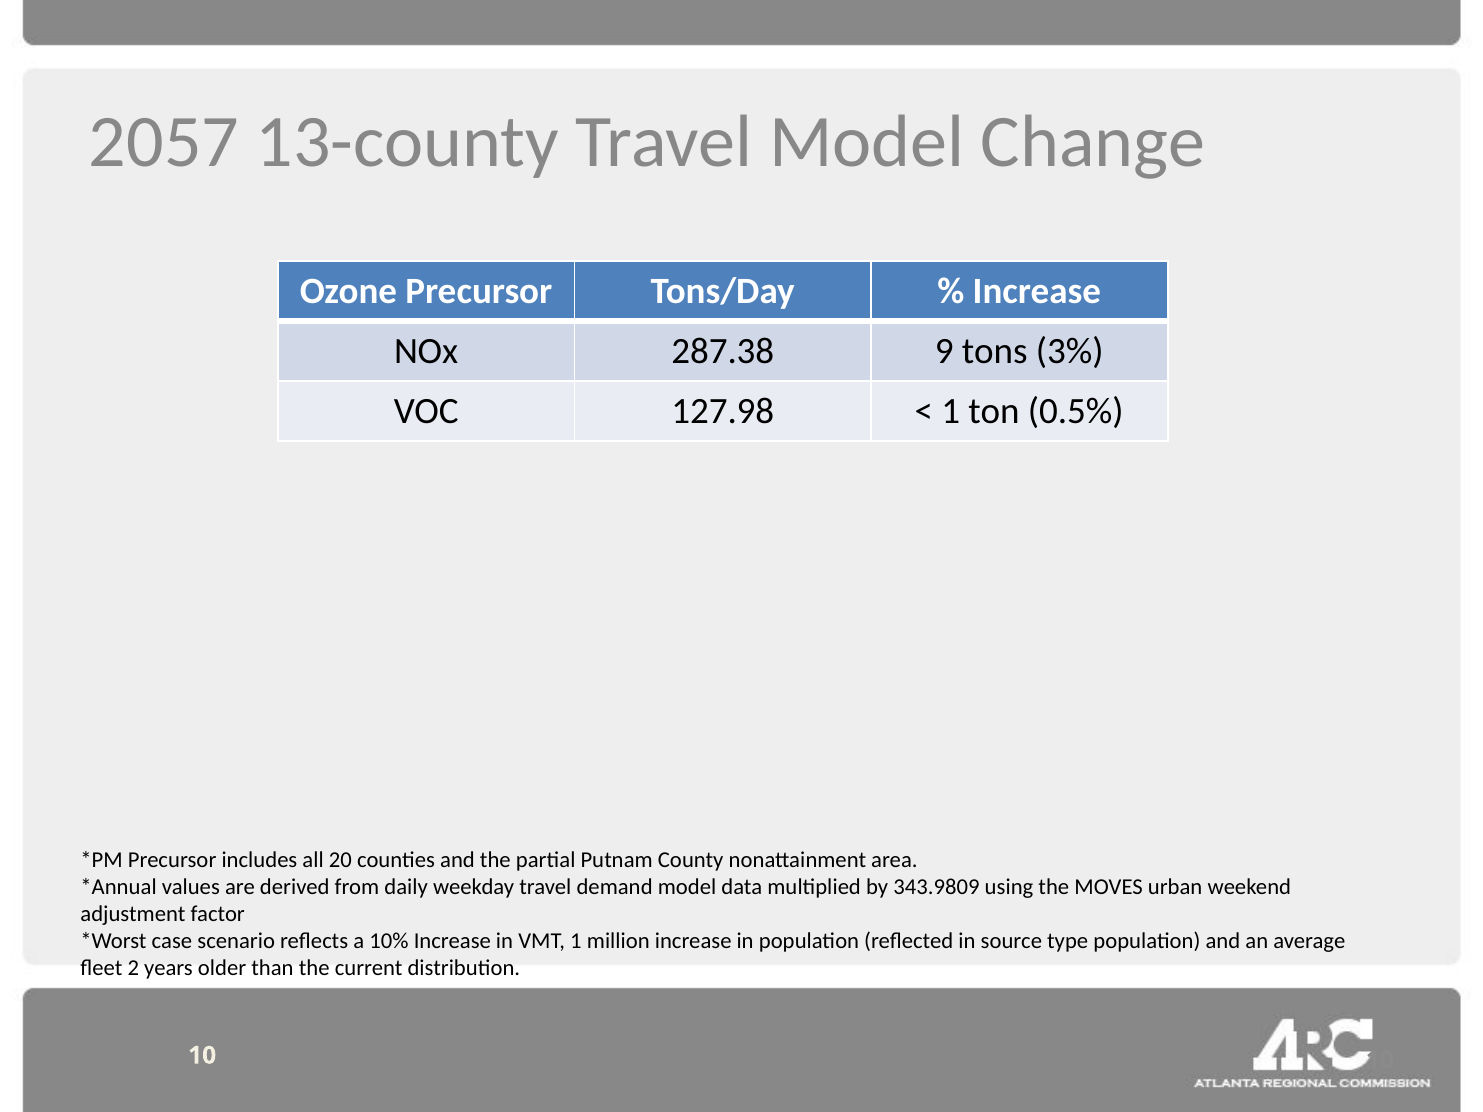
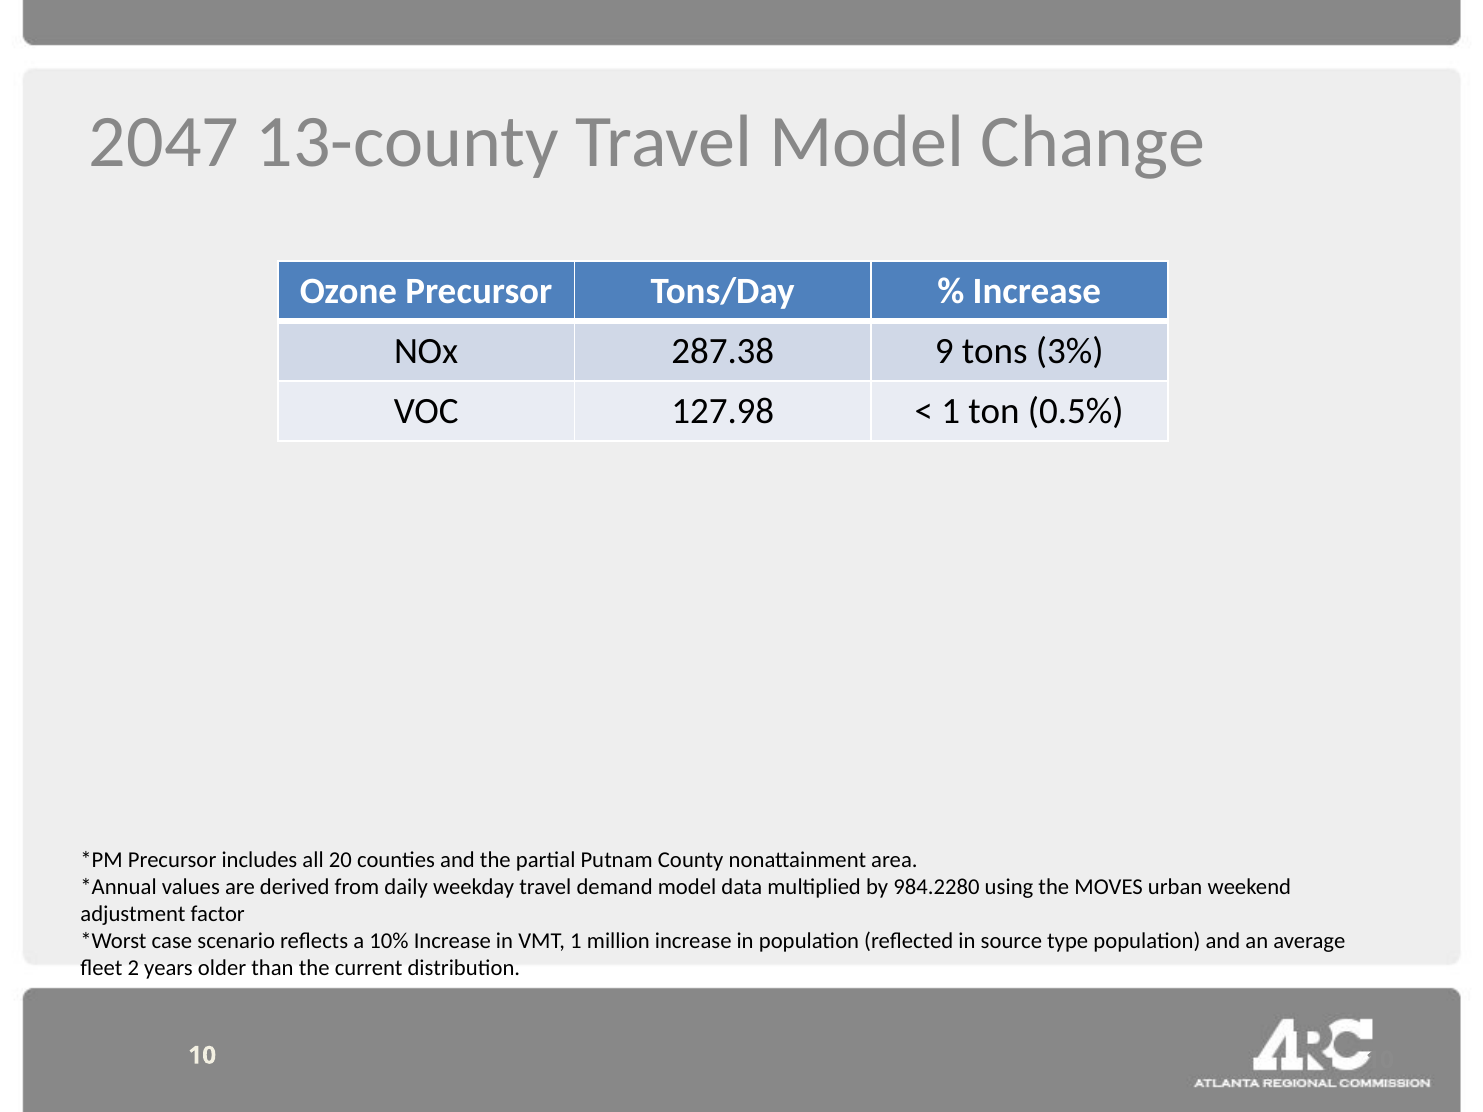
2057: 2057 -> 2047 (164, 142)
343.9809: 343.9809 -> 984.2280 (936, 887)
